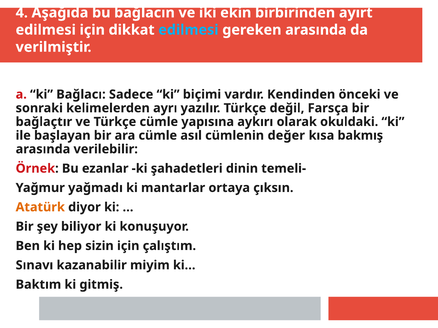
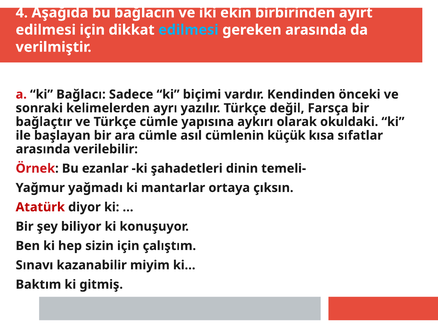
değer: değer -> küçük (286, 136)
bakmış: bakmış -> sıfatlar (360, 136)
Atatürk colour: orange -> red (40, 207)
